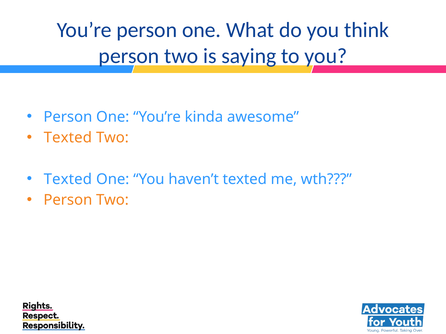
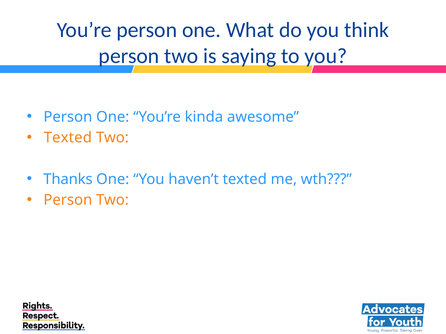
Texted: Texted -> Thanks (68, 179)
